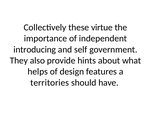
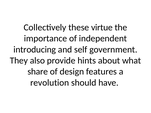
helps: helps -> share (38, 72)
territories: territories -> revolution (50, 83)
